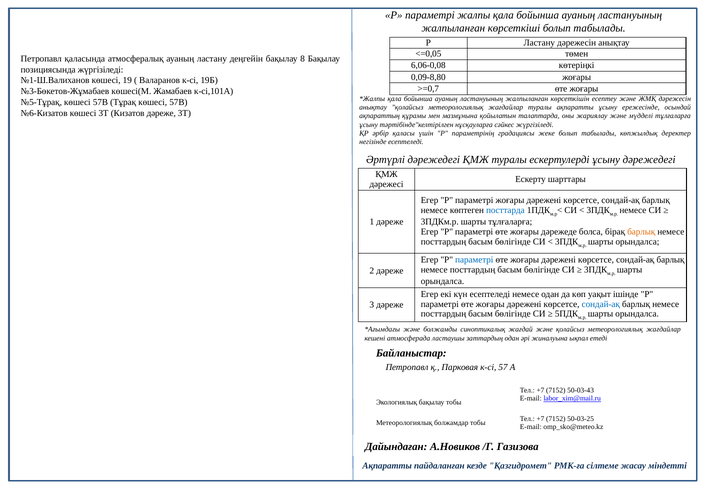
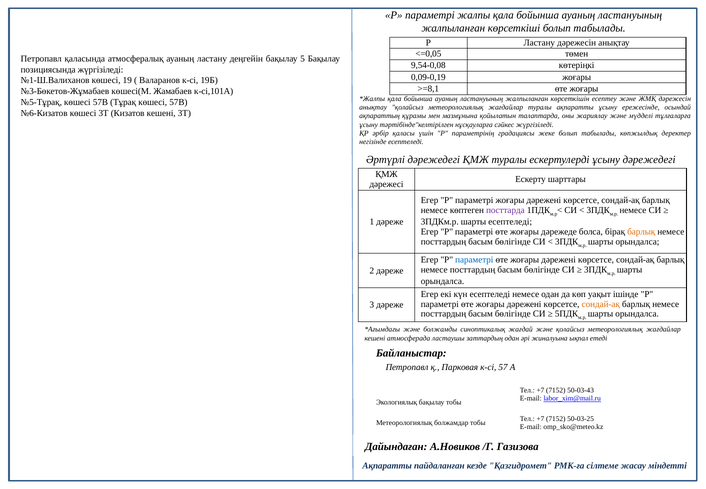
8: 8 -> 5 (303, 59)
6,06-0,08: 6,06-0,08 -> 9,54-0,08 (428, 65)
0,09-8,80: 0,09-8,80 -> 0,09-0,19 (428, 77)
>=0,7: >=0,7 -> >=8,1 (428, 89)
Кизатов дәреже: дәреже -> кешені (161, 113)
посттарда colour: blue -> purple (505, 210)
шарты тұлғаларға: тұлғаларға -> есептеледі (510, 222)
сондай-ақ colour: blue -> orange (601, 304)
